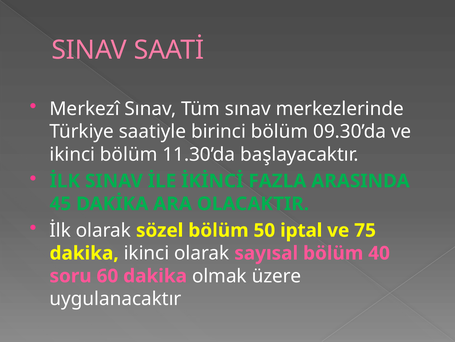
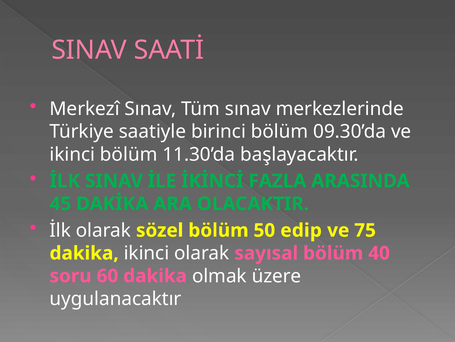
iptal: iptal -> edip (301, 230)
